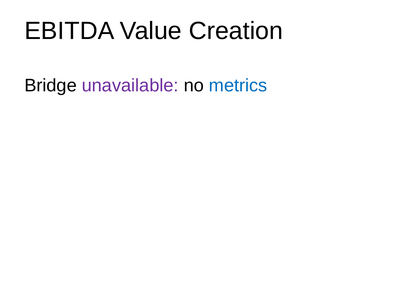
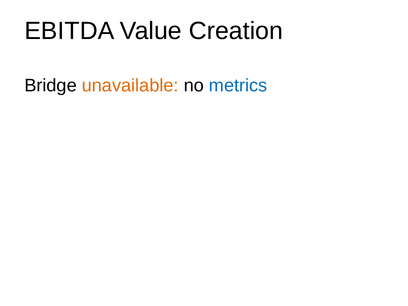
unavailable colour: purple -> orange (130, 86)
